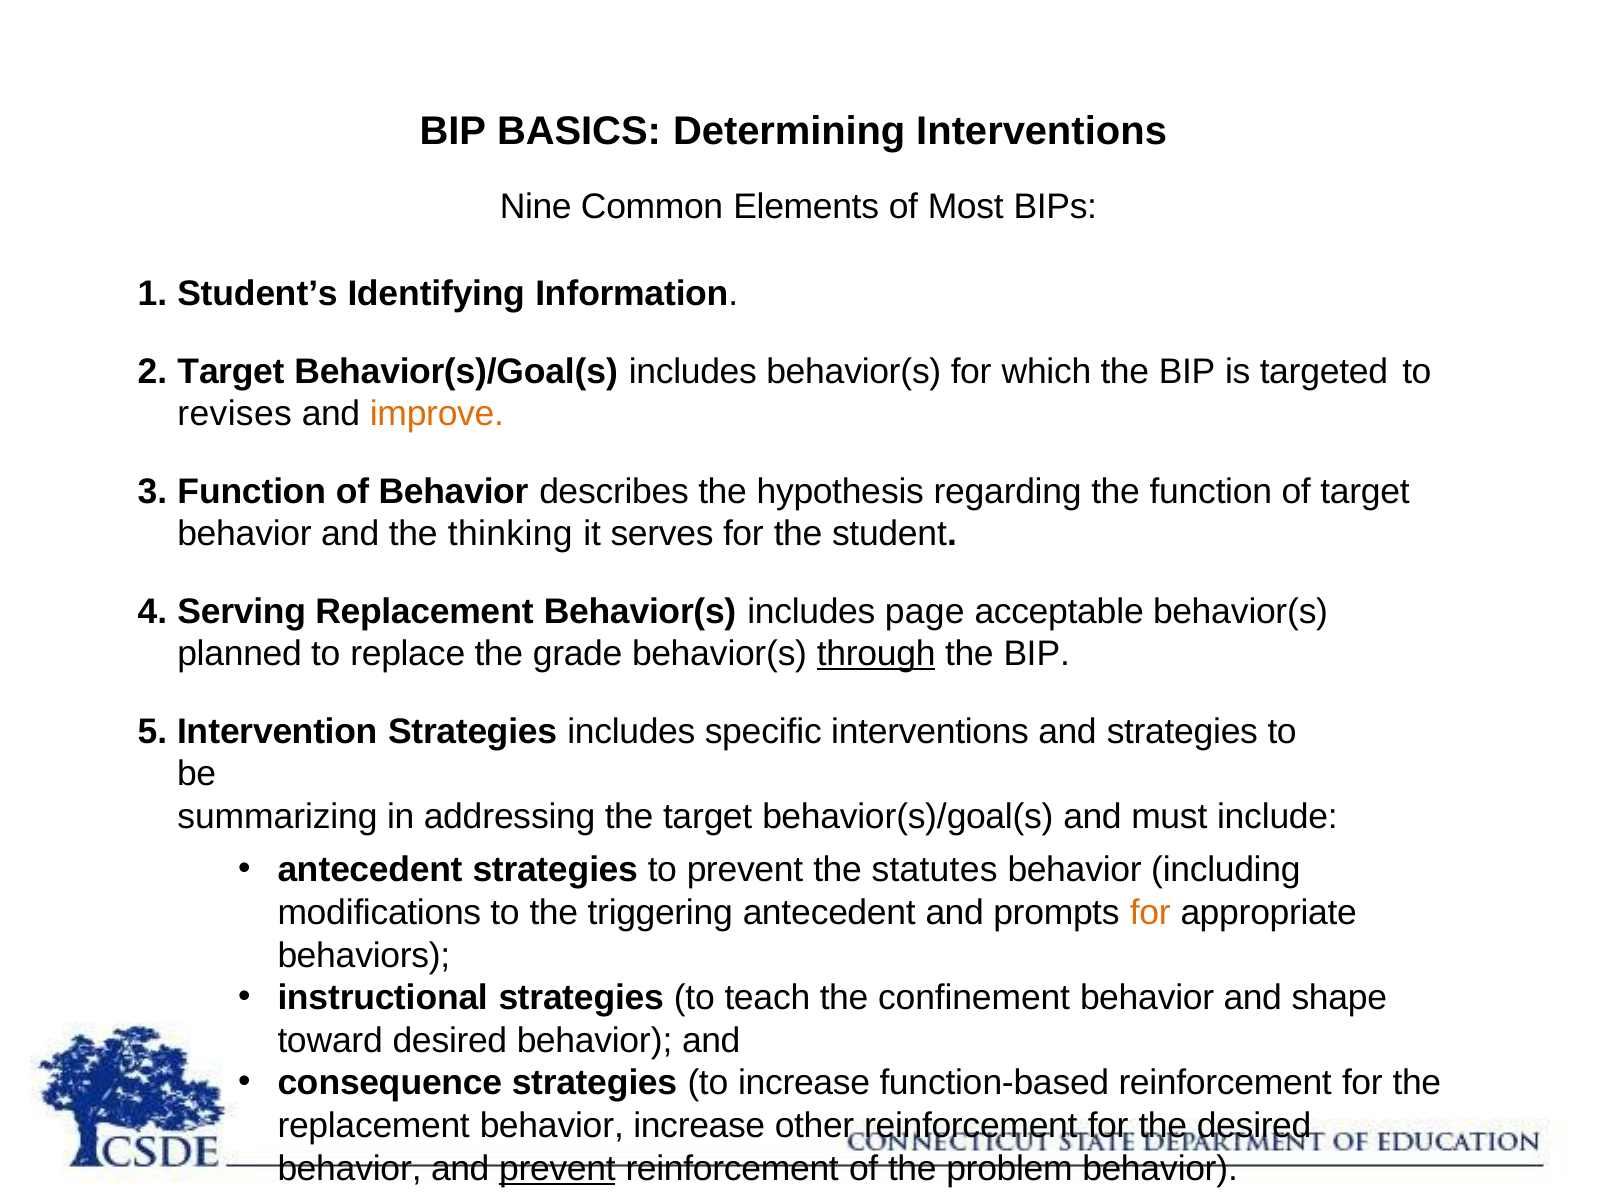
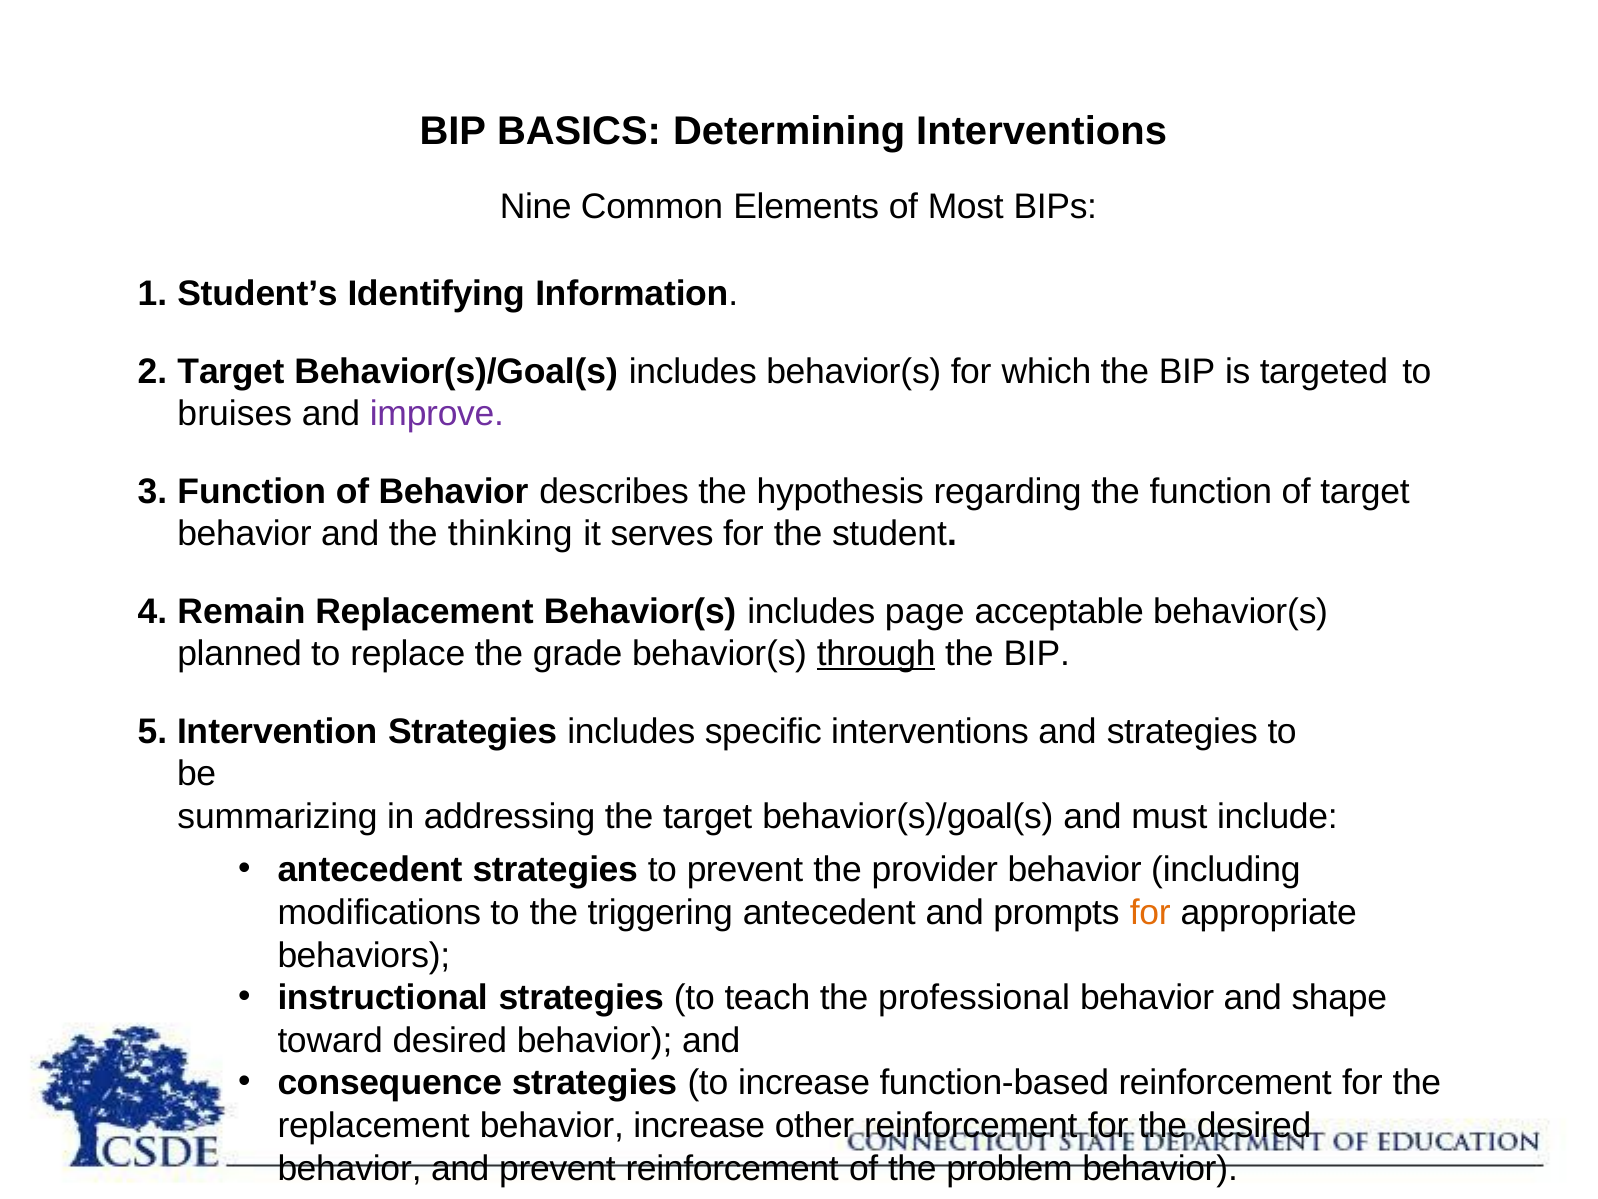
revises: revises -> bruises (235, 414)
improve colour: orange -> purple (437, 414)
Serving: Serving -> Remain (242, 611)
statutes: statutes -> provider (935, 870)
confinement: confinement -> professional (974, 998)
prevent underline: present -> none (557, 1168)
